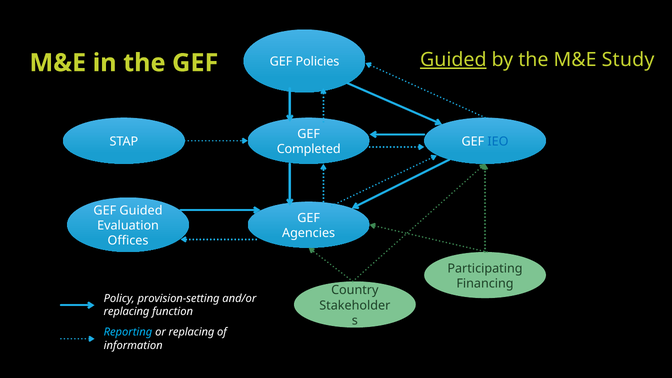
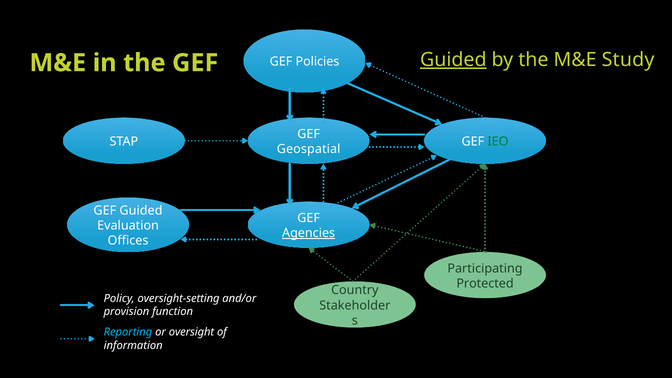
IEO colour: blue -> green (498, 142)
Completed: Completed -> Geospatial (309, 149)
Agencies underline: none -> present (309, 233)
Financing: Financing -> Protected (485, 283)
provision-setting: provision-setting -> oversight-setting (179, 298)
replacing: replacing -> provision (126, 312)
or replacing: replacing -> oversight (191, 332)
